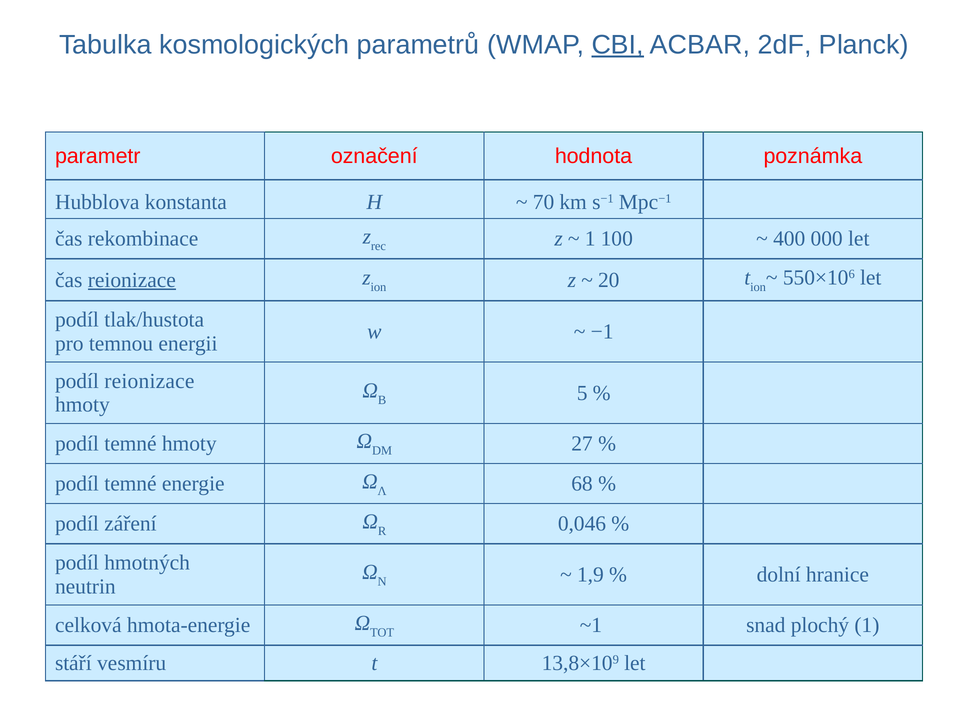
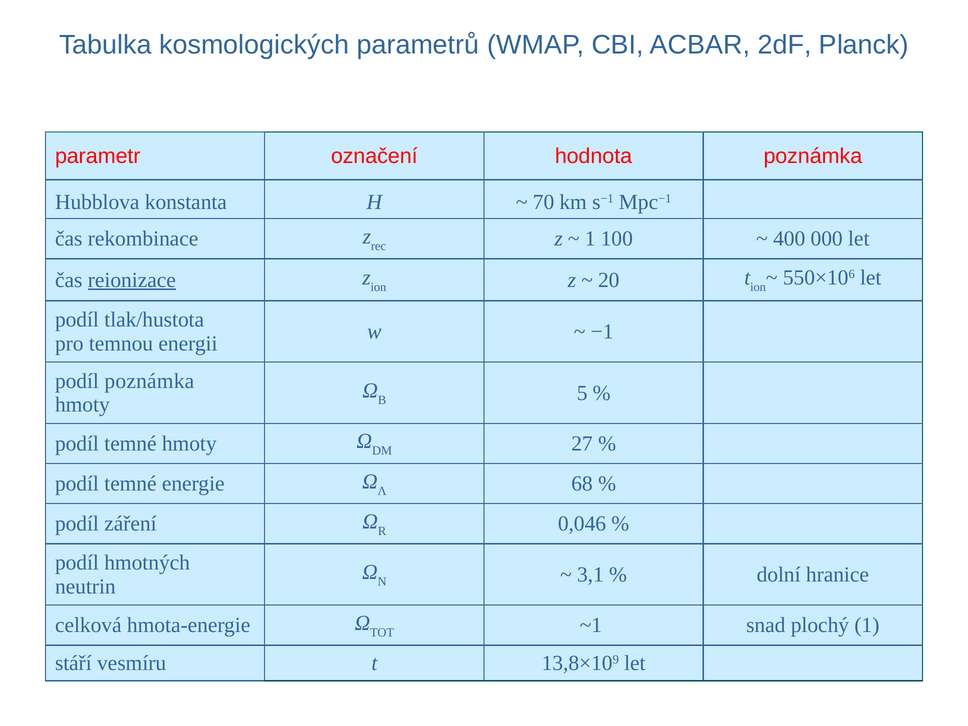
CBI underline: present -> none (618, 45)
podíl reionizace: reionizace -> poznámka (149, 381)
1,9: 1,9 -> 3,1 (590, 575)
